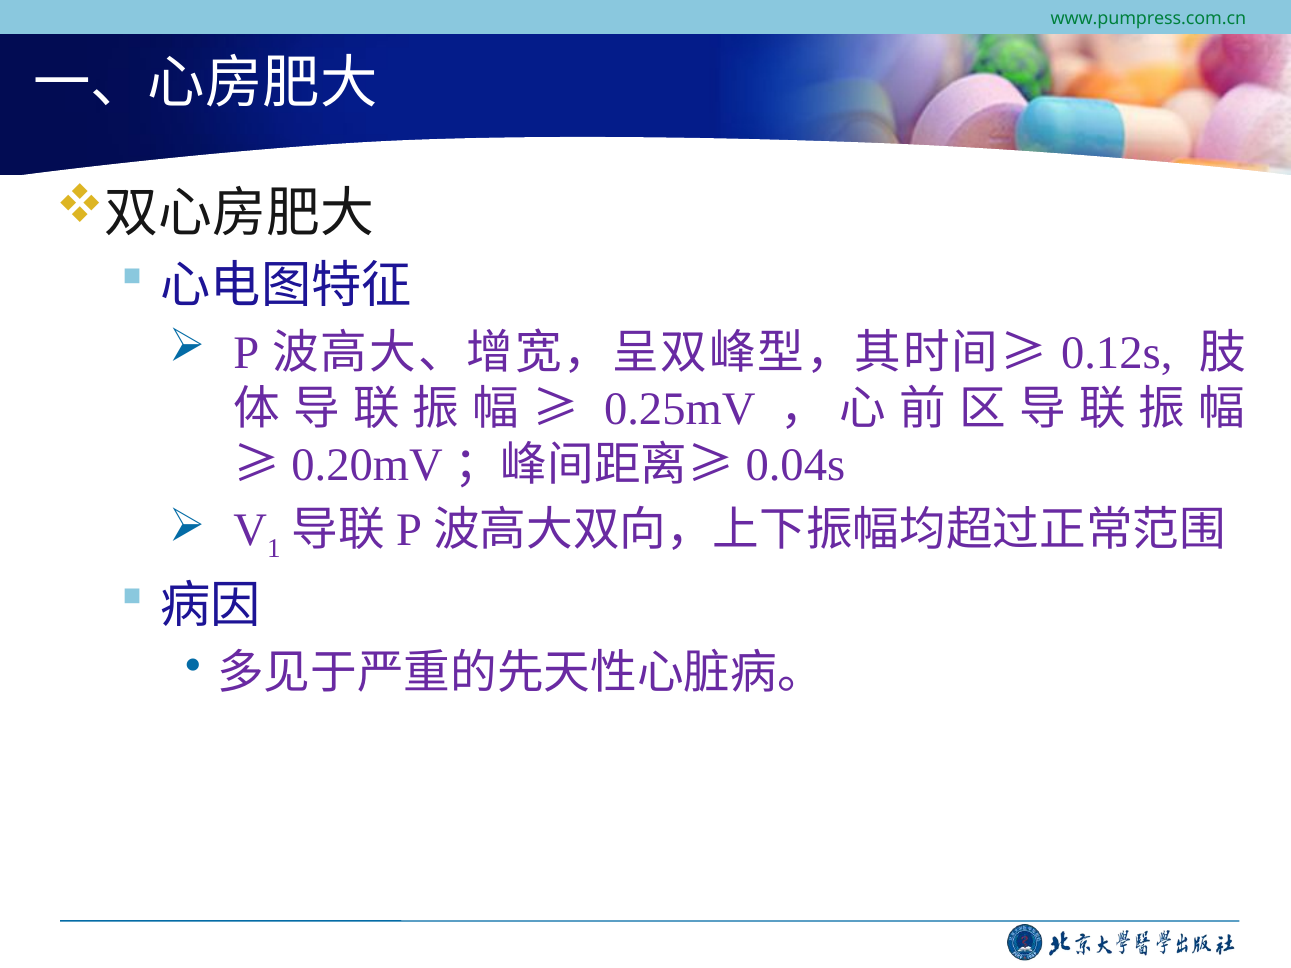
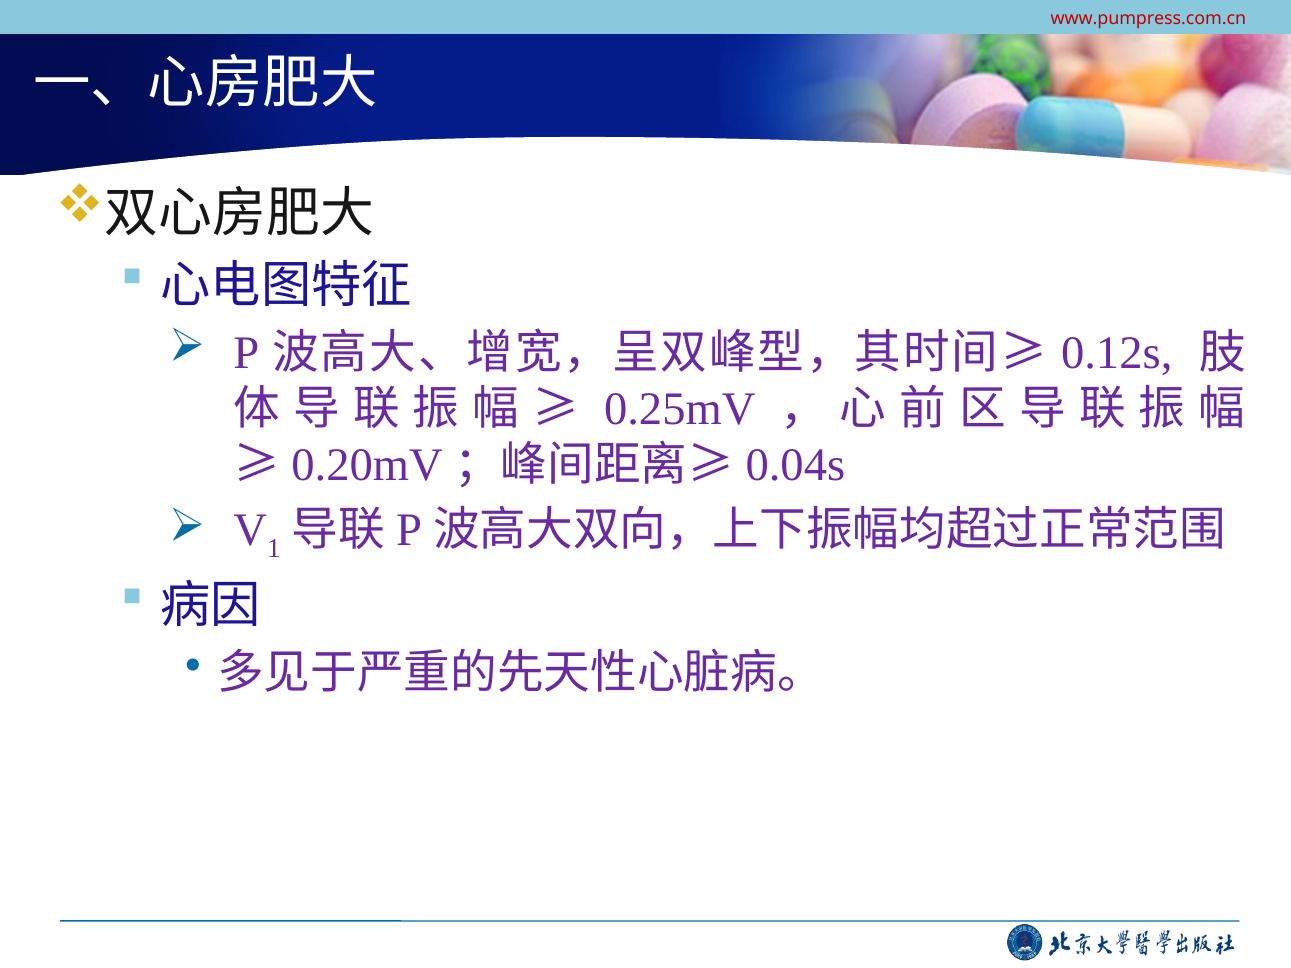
www.pumpress.com.cn colour: green -> red (1148, 18)
